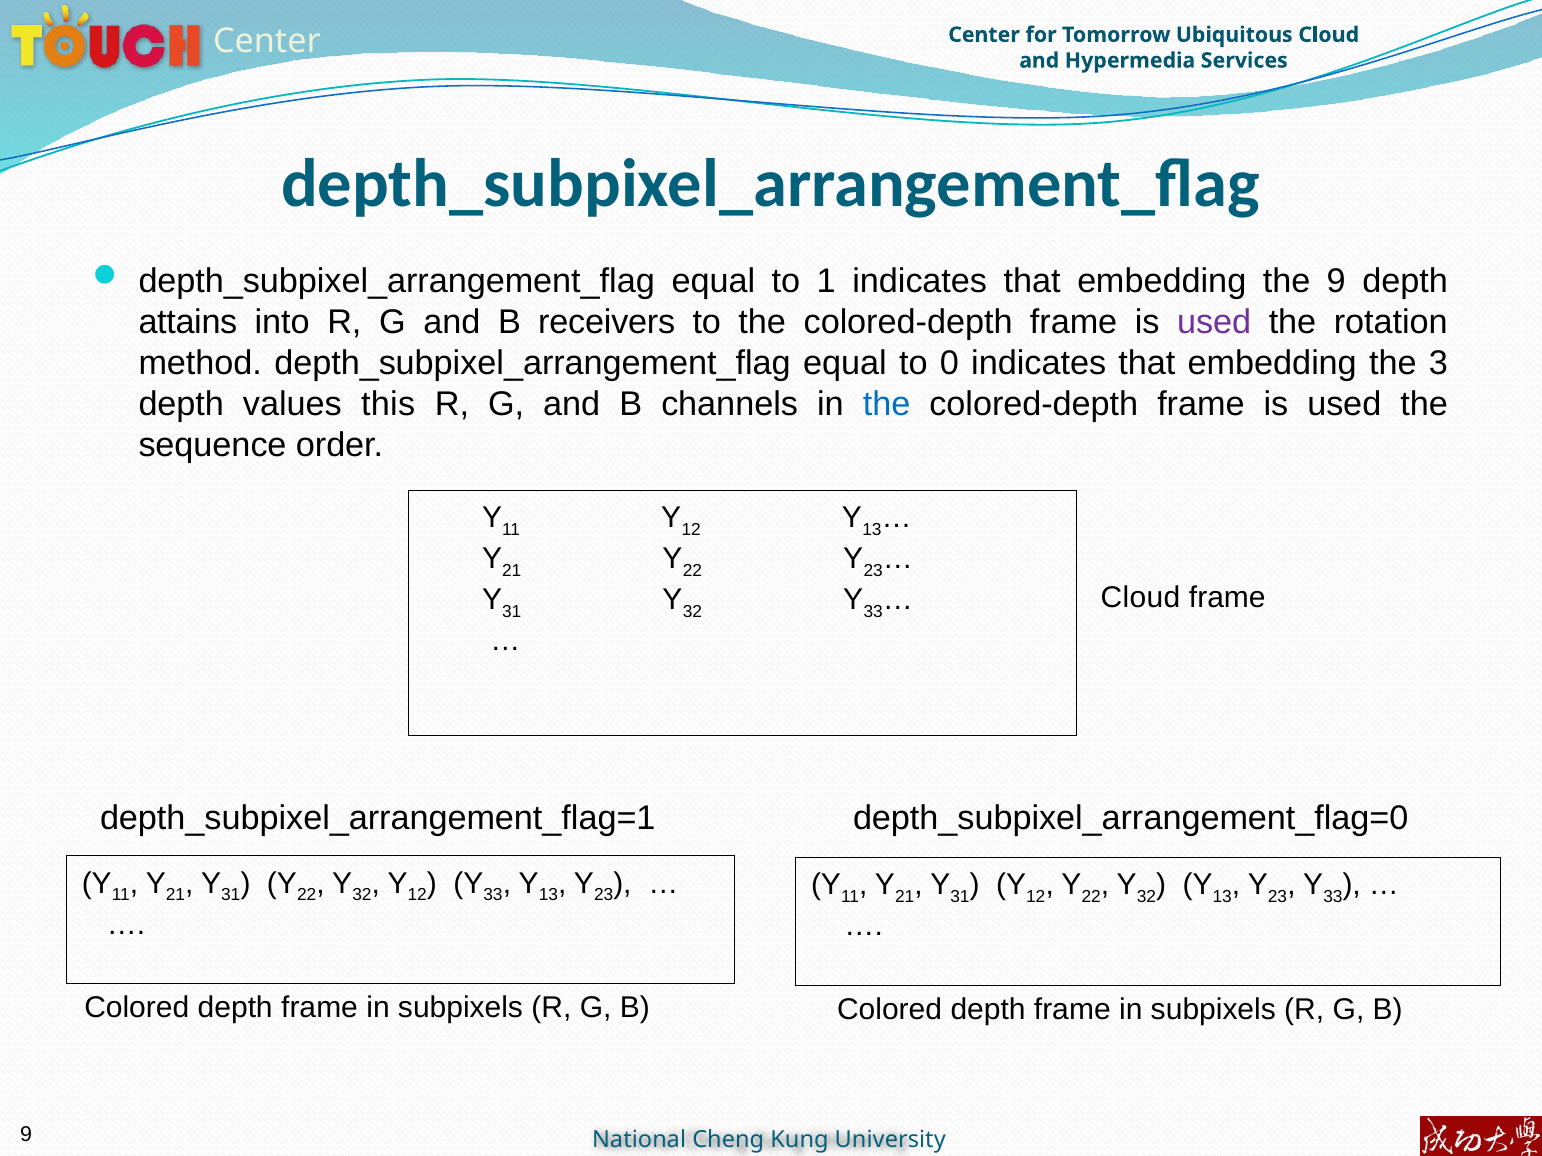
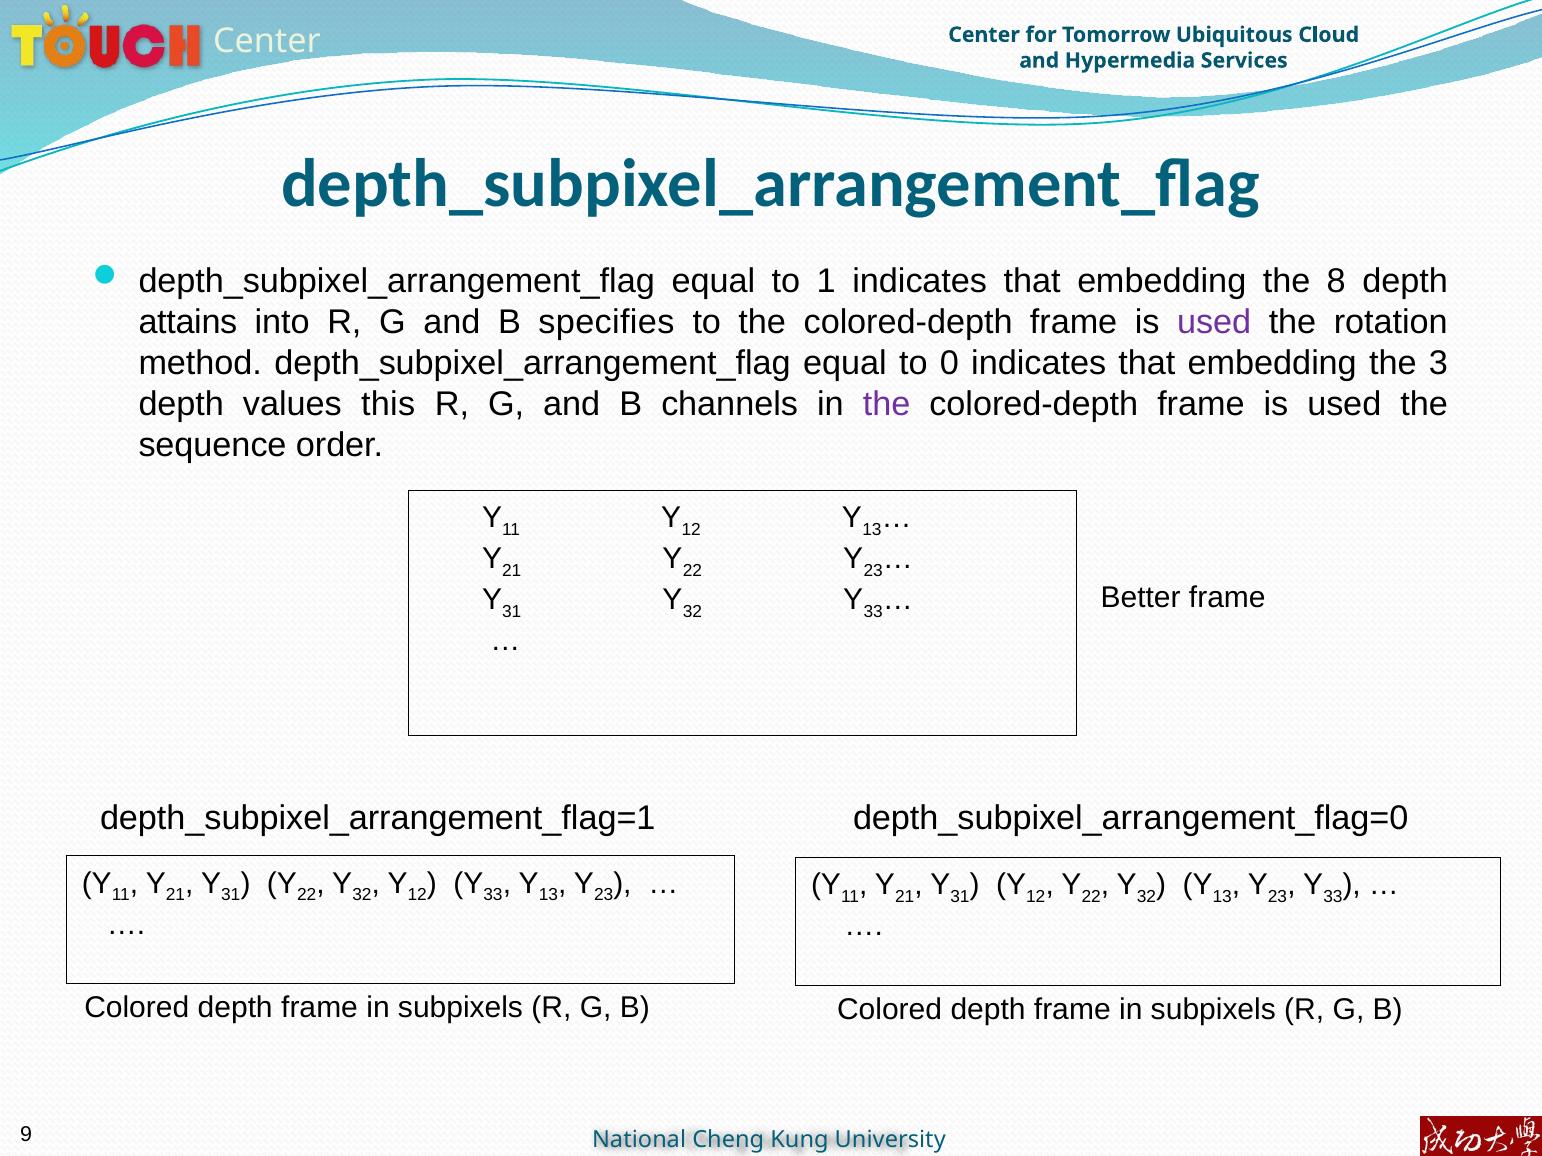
the 9: 9 -> 8 (1336, 281)
receivers: receivers -> specifies (606, 322)
the colour: blue -> purple (887, 404)
Cloud: Cloud -> Better (1141, 597)
